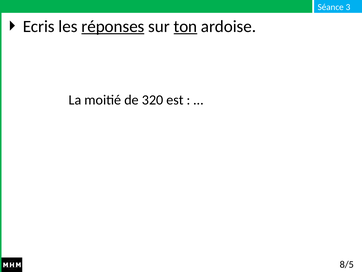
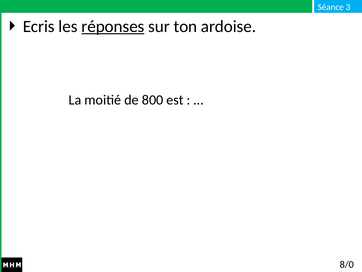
ton underline: present -> none (185, 26)
320: 320 -> 800 (153, 100)
8/5: 8/5 -> 8/0 (347, 264)
